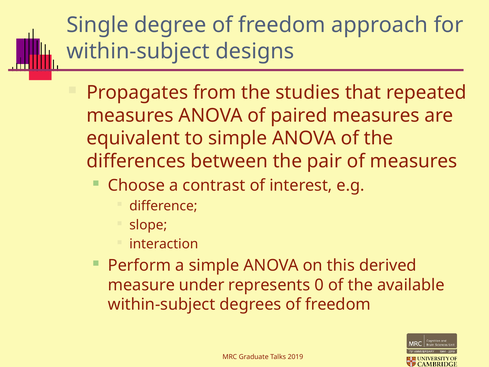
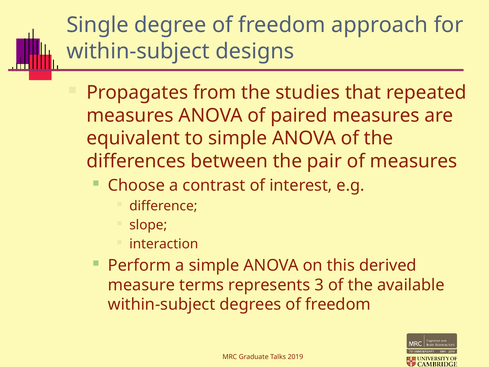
under: under -> terms (202, 285)
0: 0 -> 3 (319, 285)
